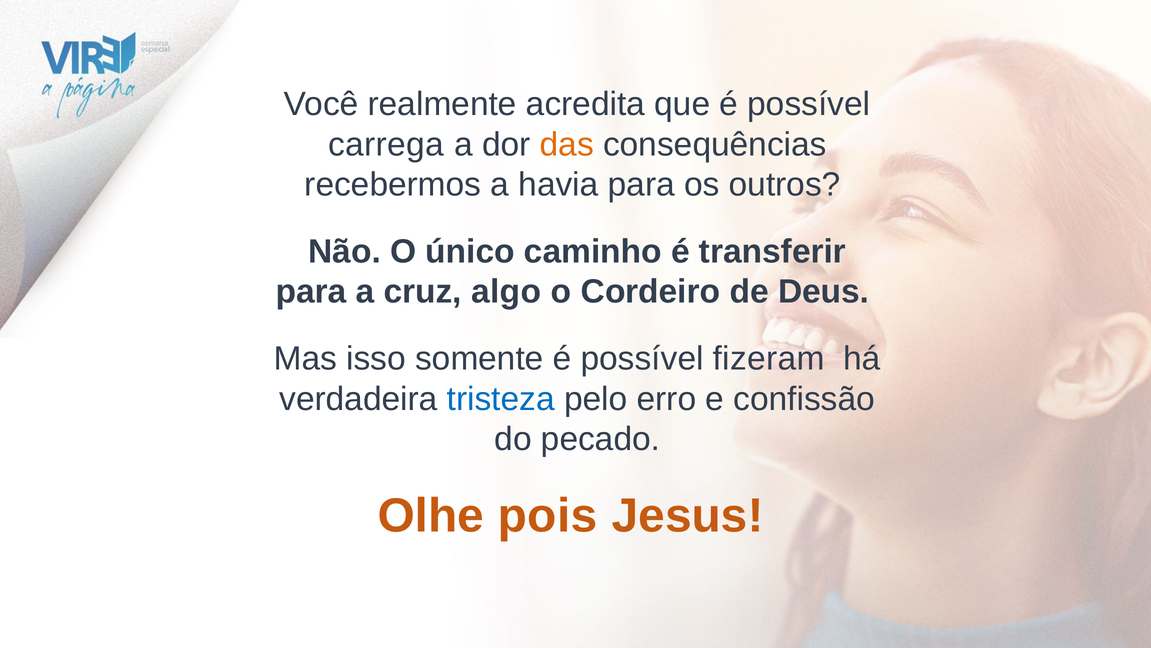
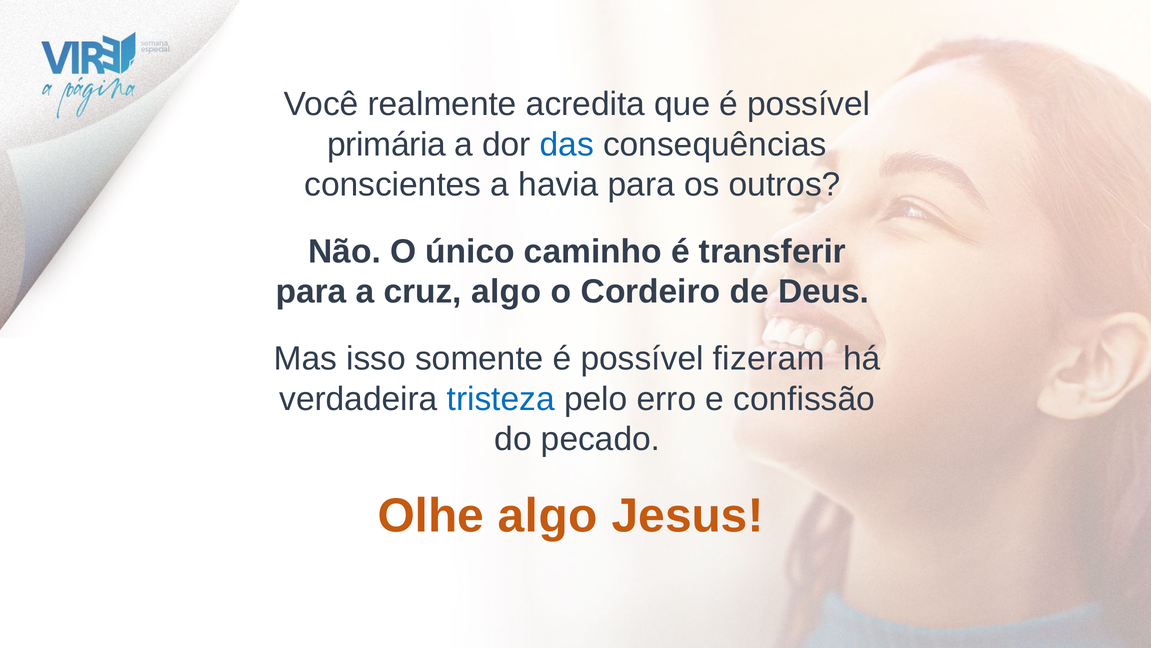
carrega: carrega -> primária (387, 144)
das colour: orange -> blue (567, 144)
recebermos: recebermos -> conscientes (393, 185)
Olhe pois: pois -> algo (548, 515)
